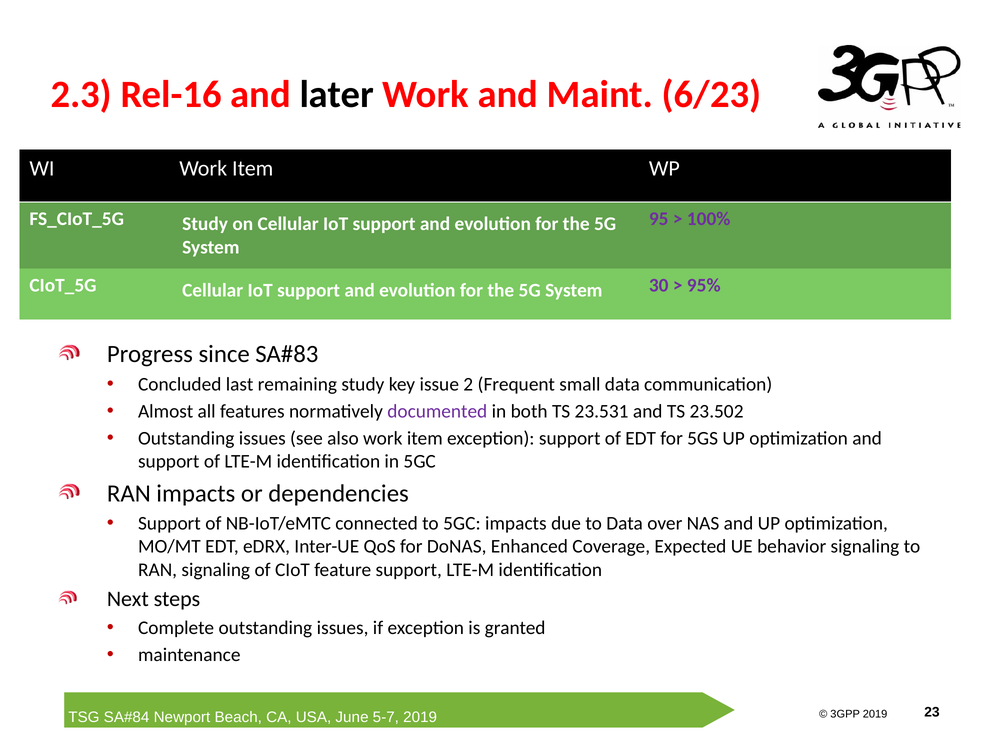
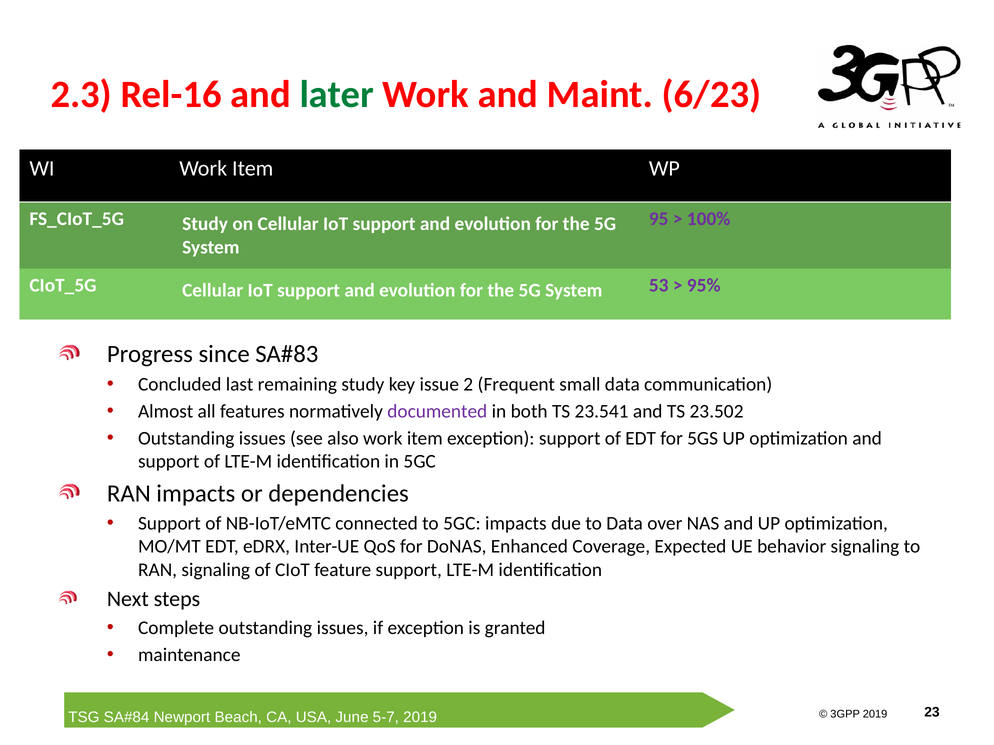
later colour: black -> green (337, 95)
30: 30 -> 53 (659, 286)
23.531: 23.531 -> 23.541 (602, 412)
